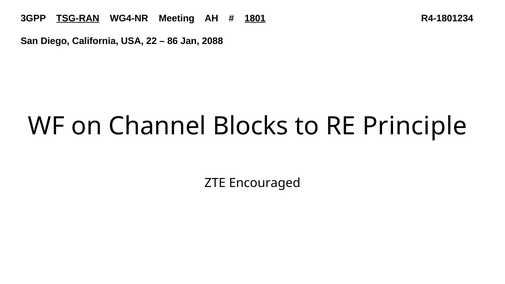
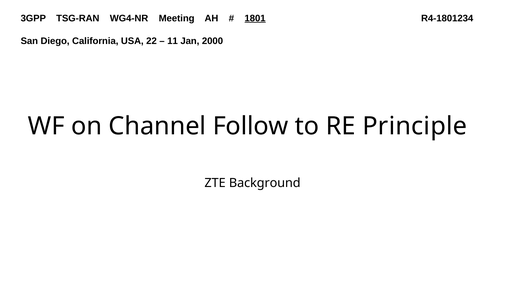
TSG-RAN underline: present -> none (78, 18)
86: 86 -> 11 (173, 41)
2088: 2088 -> 2000 (212, 41)
Blocks: Blocks -> Follow (251, 126)
Encouraged: Encouraged -> Background (265, 183)
